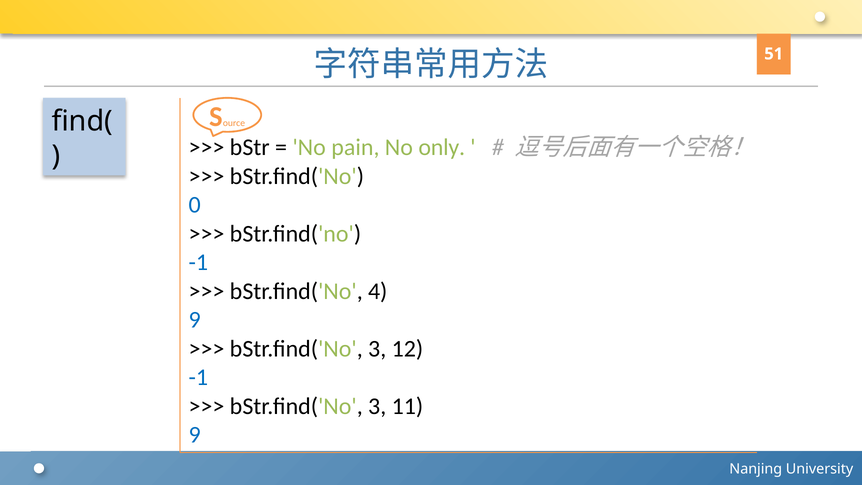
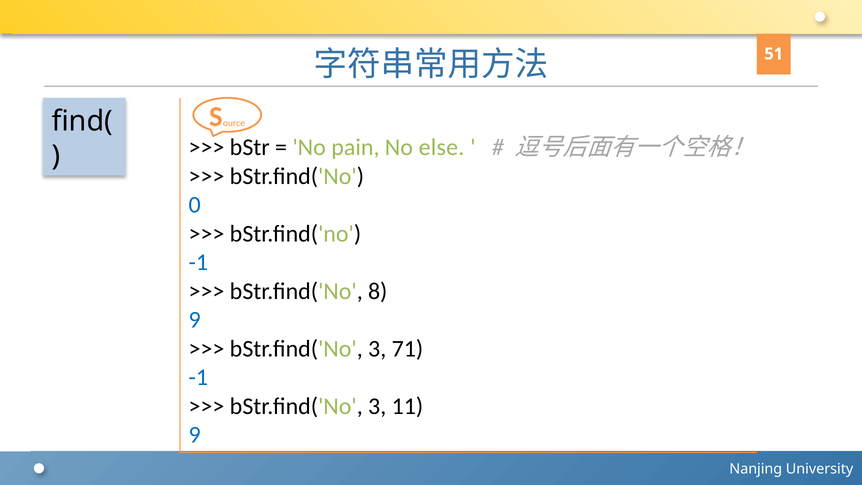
only: only -> else (442, 148)
4: 4 -> 8 (378, 291)
12: 12 -> 71 (407, 349)
